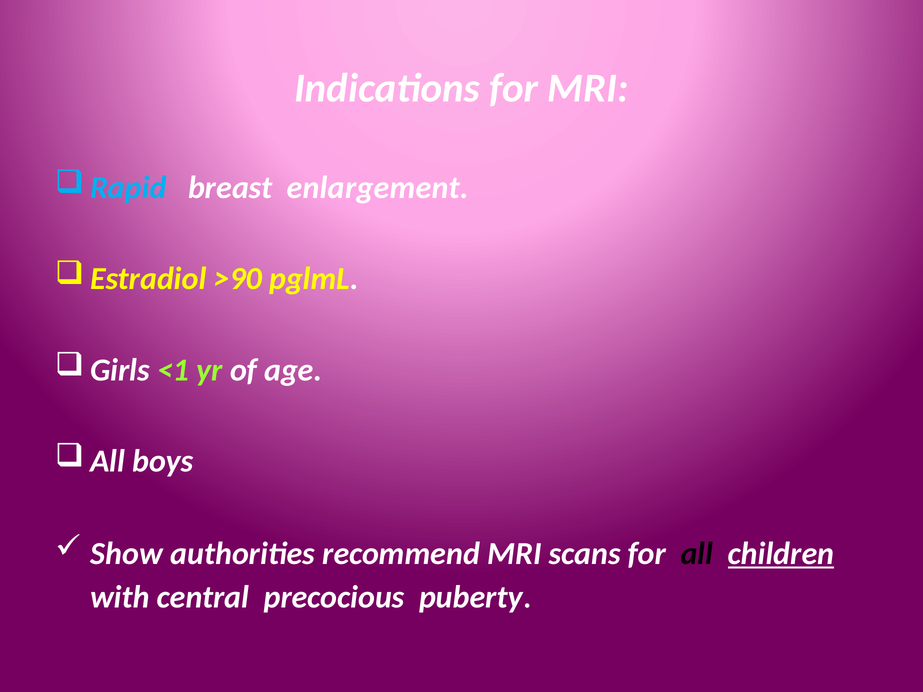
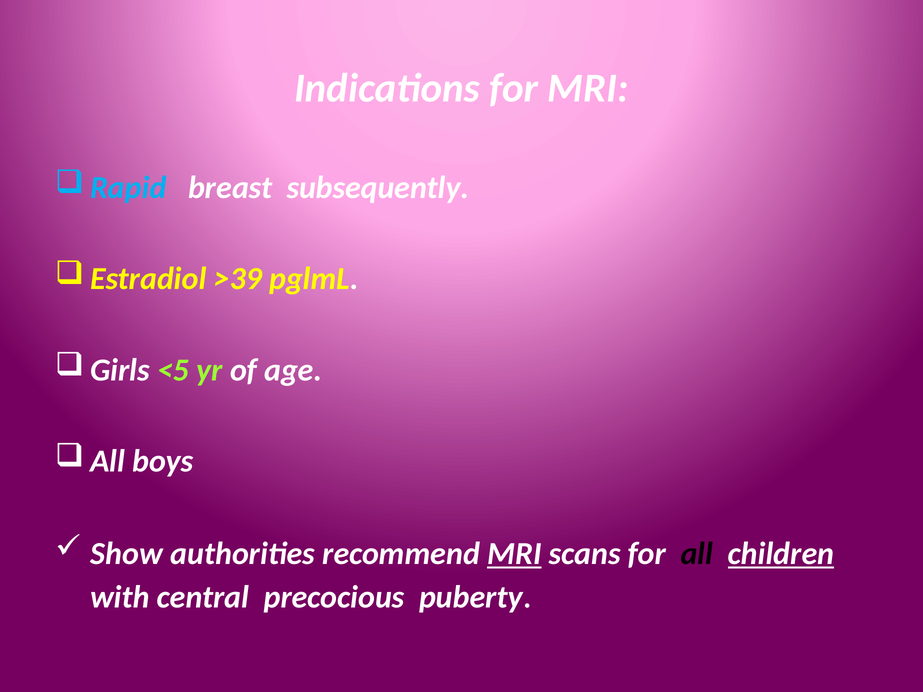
enlargement: enlargement -> subsequently (378, 188)
>90: >90 -> >39 (238, 279)
<1: <1 -> <5 (173, 370)
MRI underline: none -> present (514, 554)
